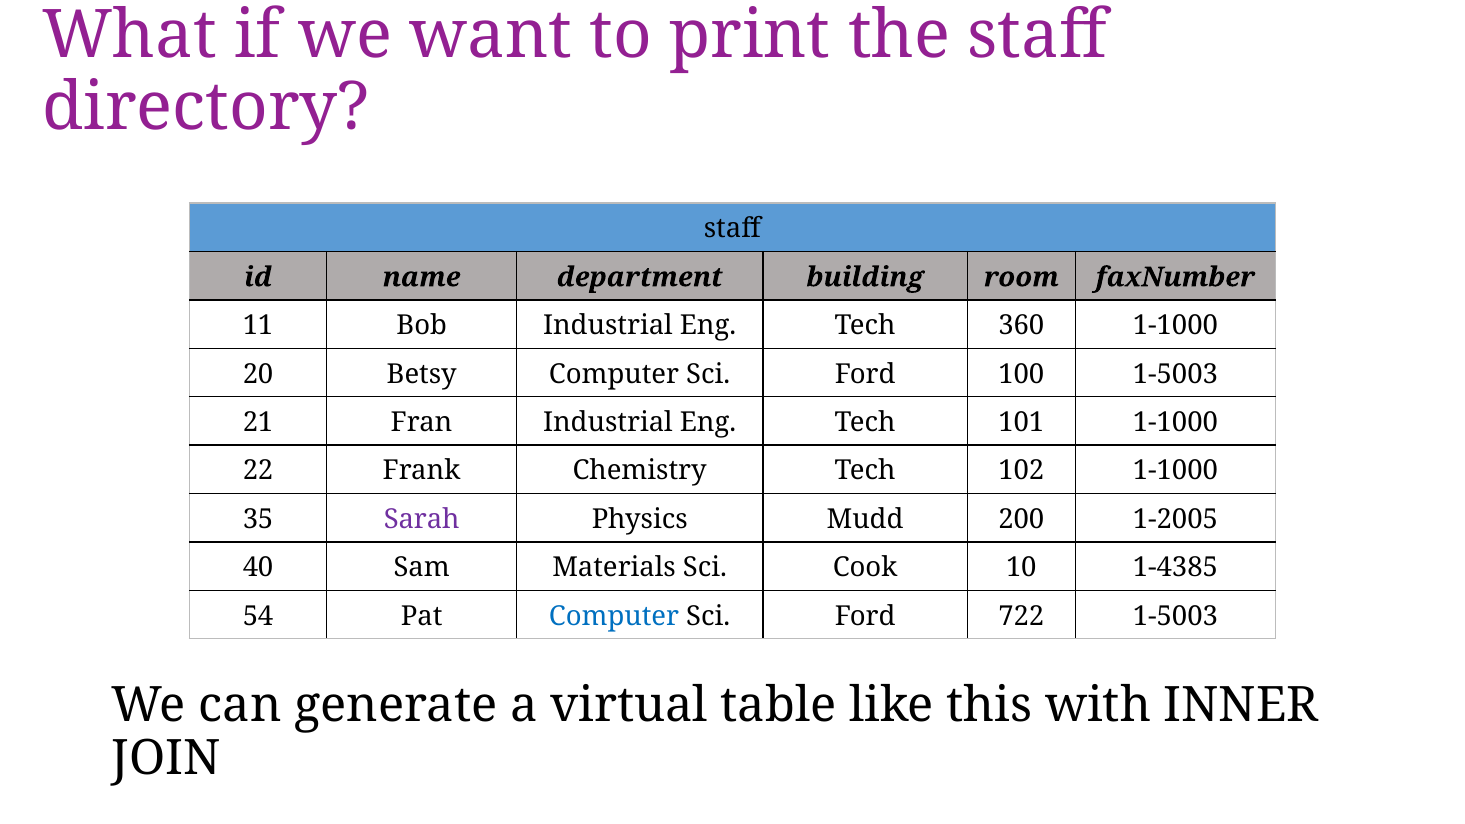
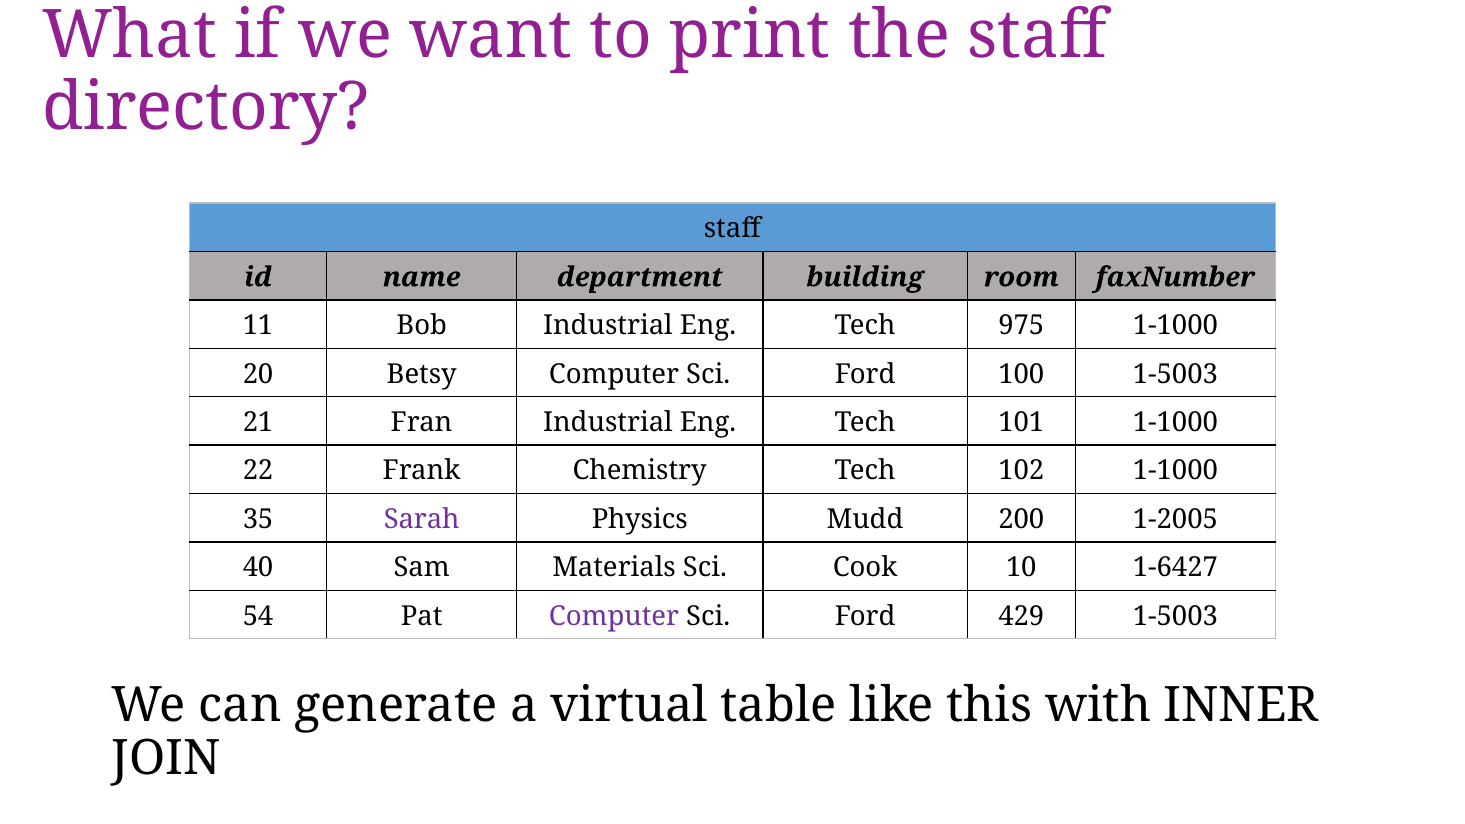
360: 360 -> 975 (1021, 326)
1-4385: 1-4385 -> 1-6427 (1175, 568)
Computer colour: blue -> purple (614, 616)
722: 722 -> 429 (1021, 616)
